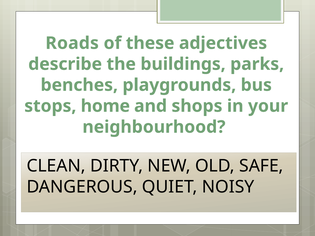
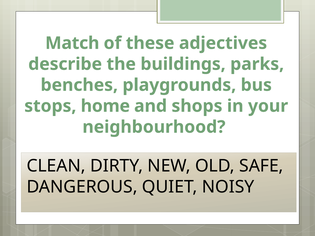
Roads: Roads -> Match (72, 43)
